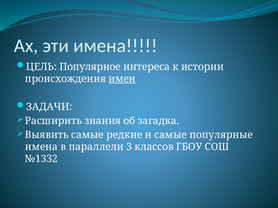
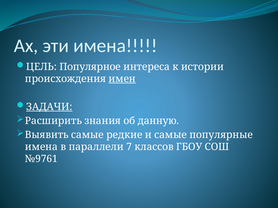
ЗАДАЧИ underline: none -> present (49, 107)
загадка: загадка -> данную (158, 121)
3: 3 -> 7 (129, 147)
№1332: №1332 -> №9761 (41, 159)
